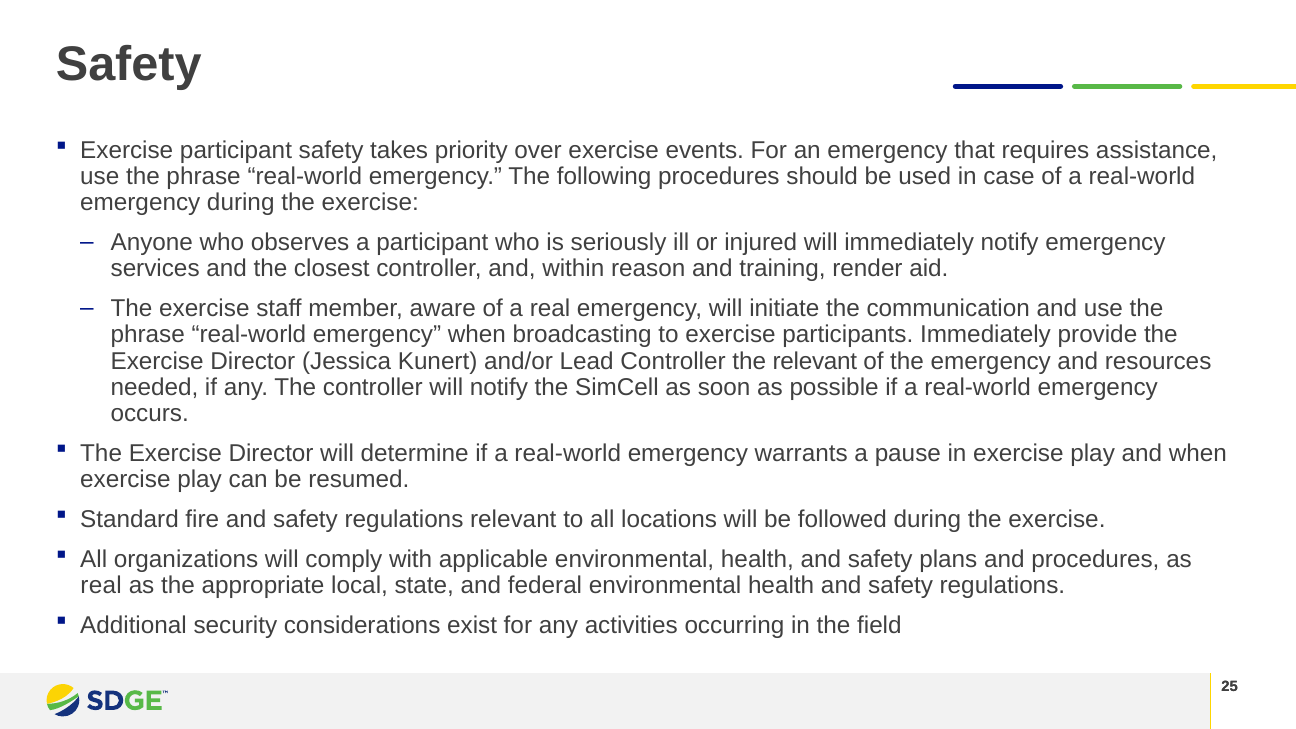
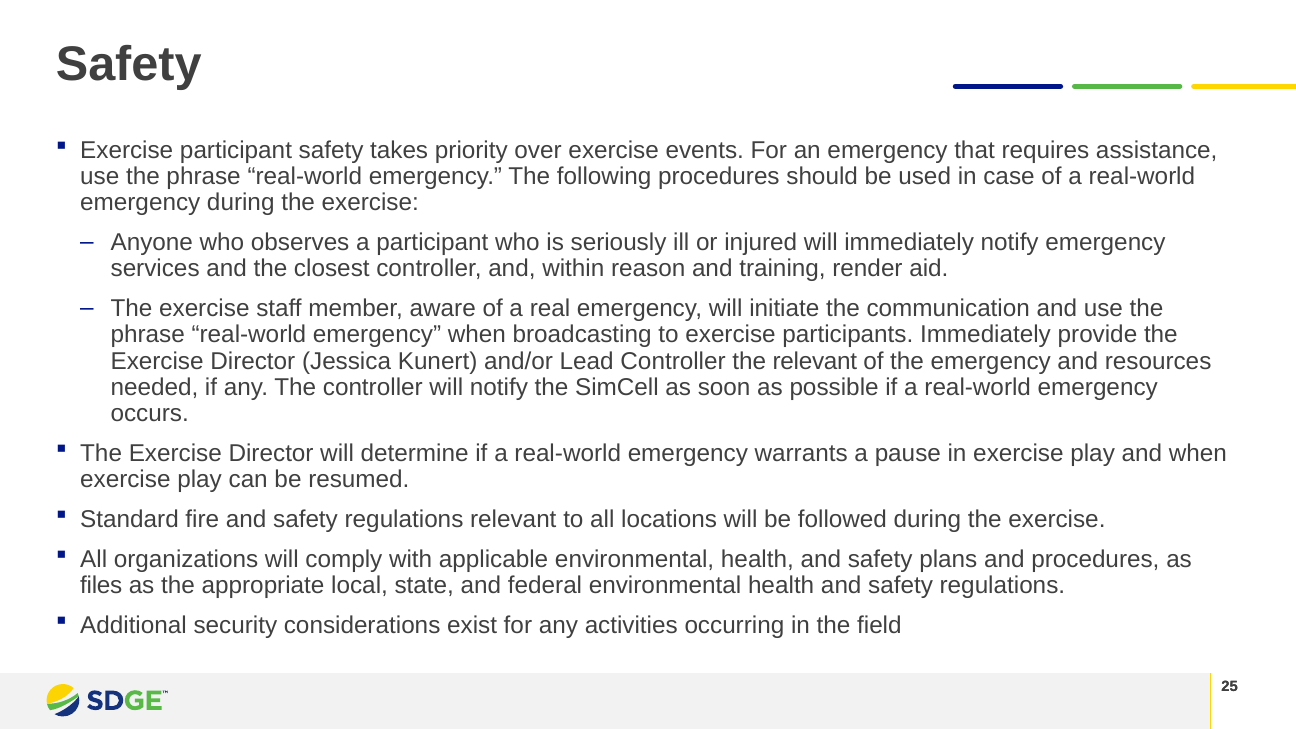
real: real -> files (101, 585)
